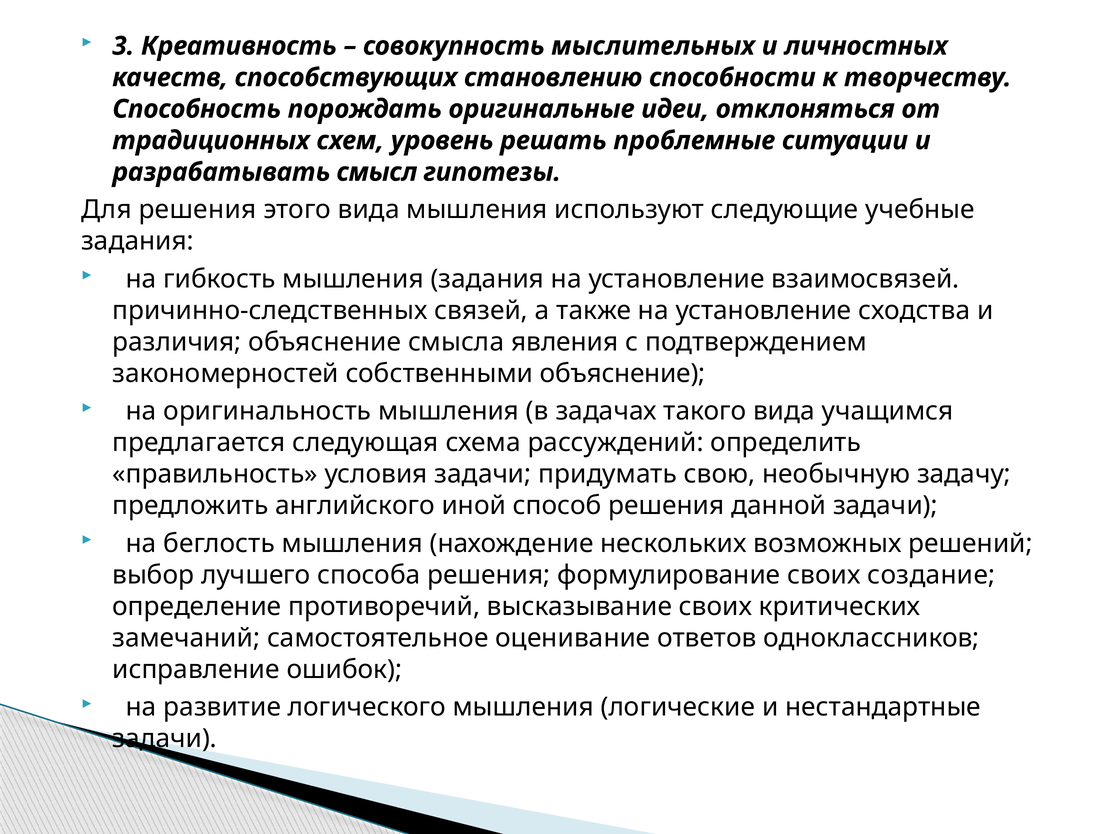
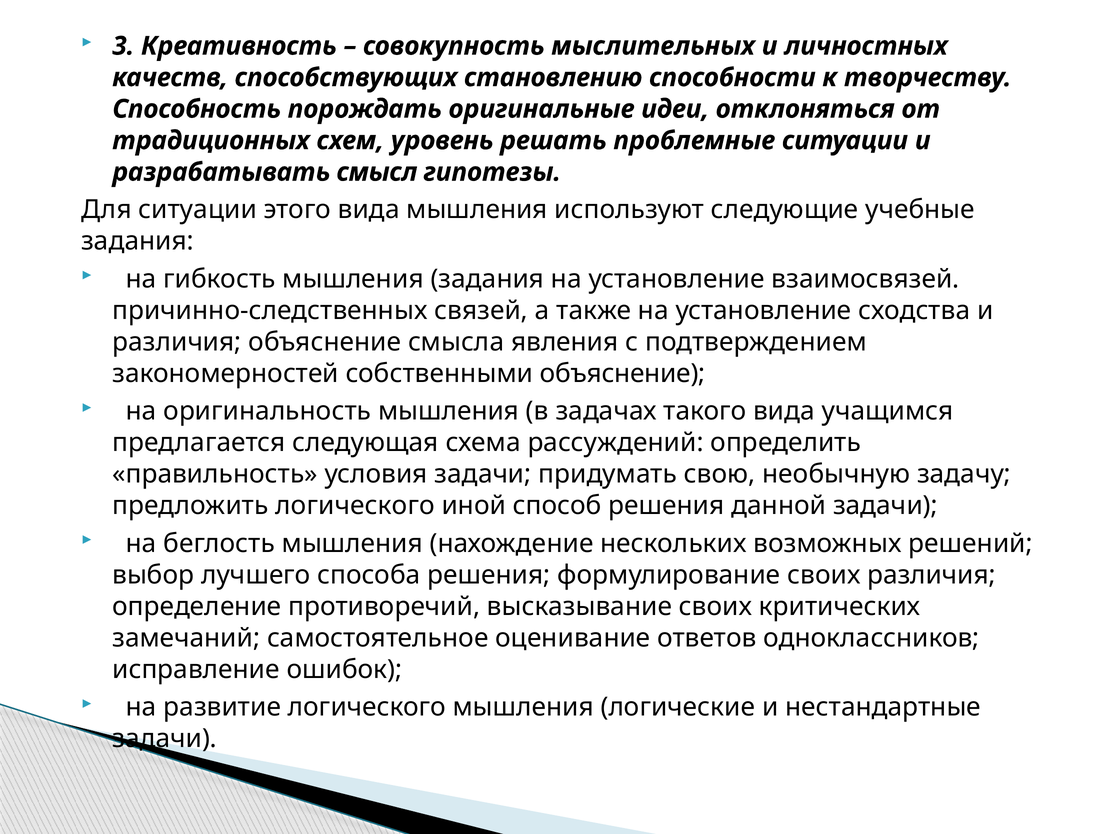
Для решения: решения -> ситуации (198, 210)
предложить английского: английского -> логического (355, 506)
своих создание: создание -> различия (932, 575)
